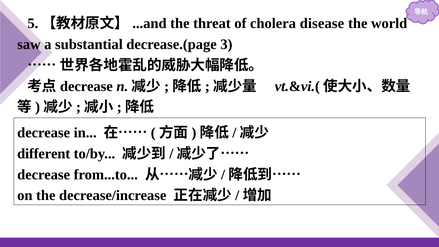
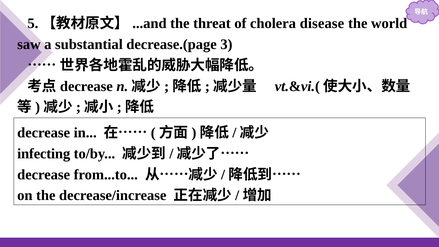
different: different -> infecting (44, 154)
